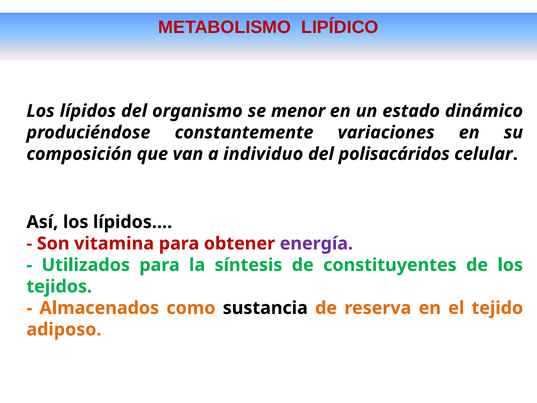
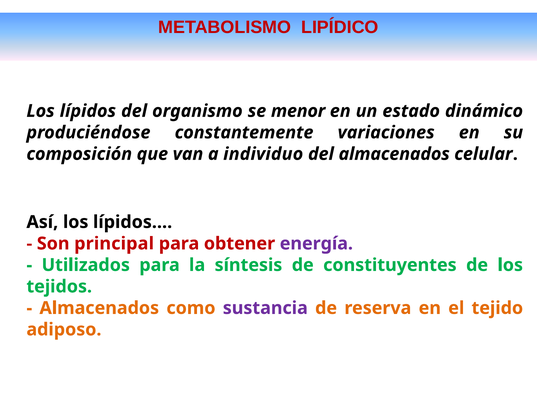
del polisacáridos: polisacáridos -> almacenados (394, 154)
vitamina: vitamina -> principal (114, 243)
sustancia colour: black -> purple (265, 308)
